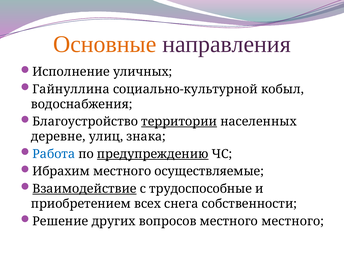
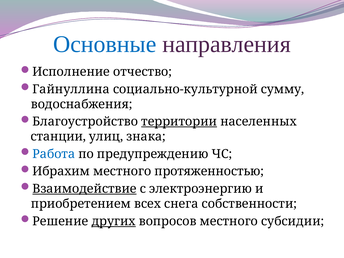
Основные colour: orange -> blue (105, 44)
уличных: уличных -> отчество (143, 72)
кобыл: кобыл -> сумму (283, 89)
деревне: деревне -> станции (58, 137)
предупреждению underline: present -> none (153, 154)
осуществляемые: осуществляемые -> протяженностью (209, 171)
трудоспособные: трудоспособные -> электроэнергию (201, 189)
других underline: none -> present (114, 221)
местного местного: местного -> субсидии (293, 221)
